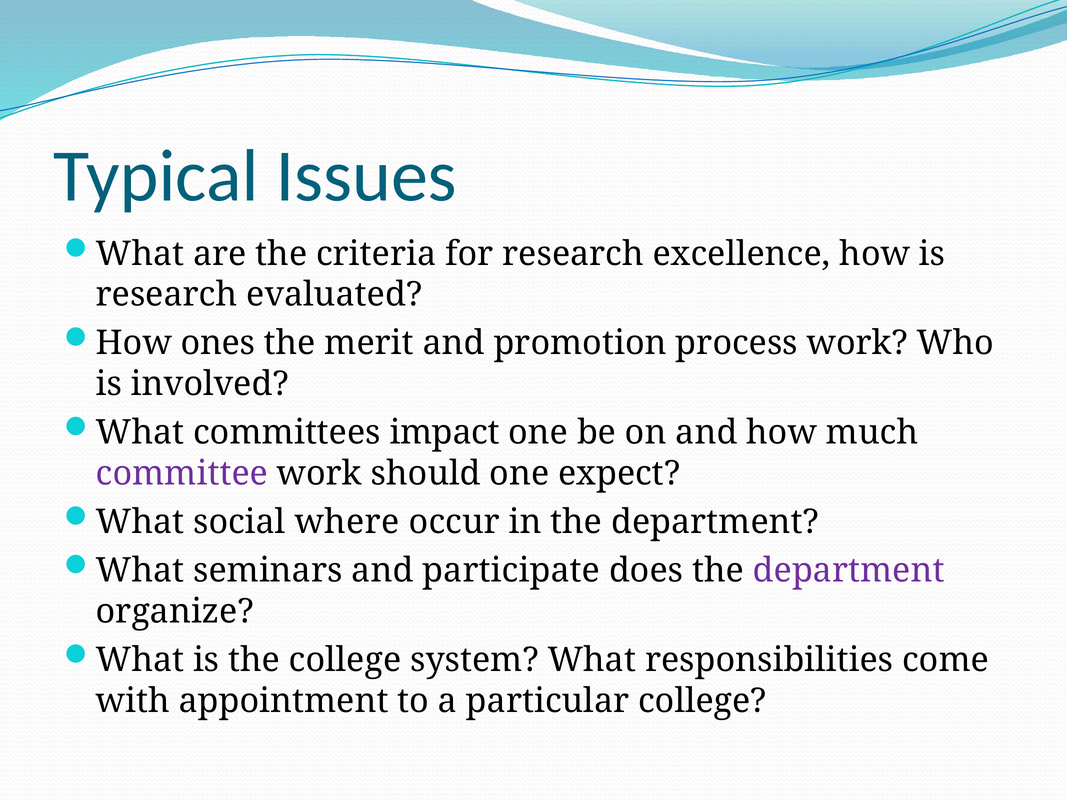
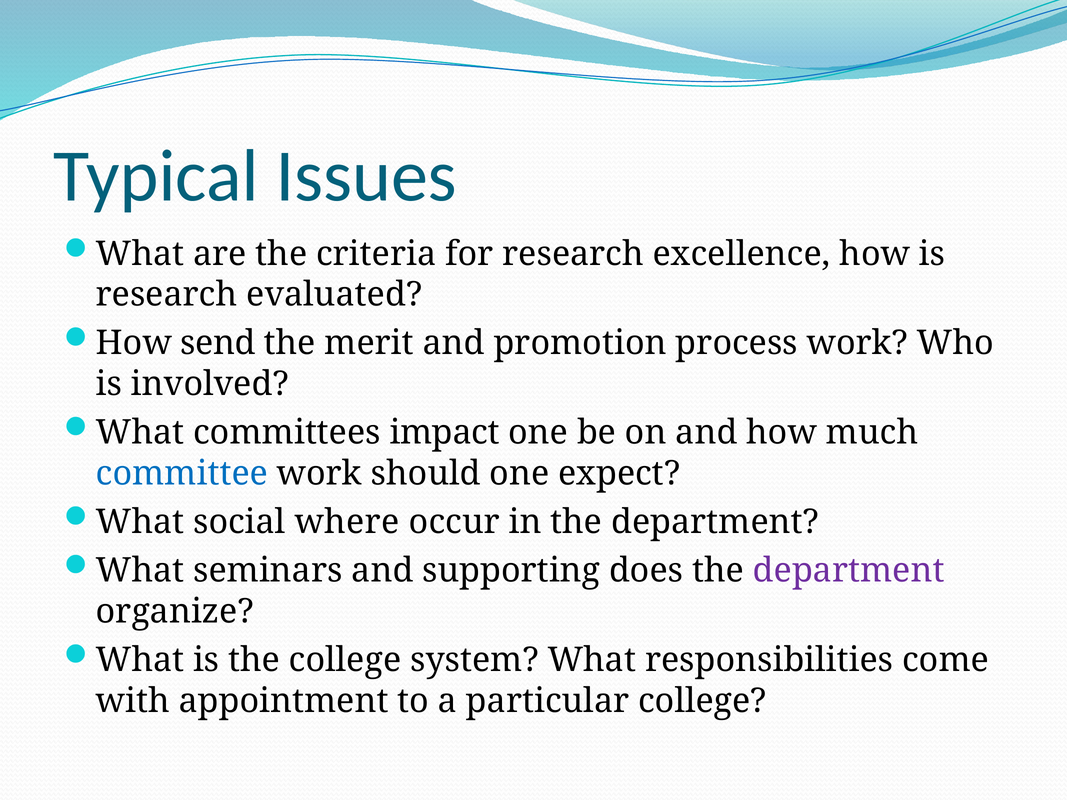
ones: ones -> send (218, 343)
committee colour: purple -> blue (182, 474)
participate: participate -> supporting (511, 571)
